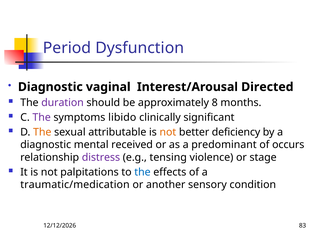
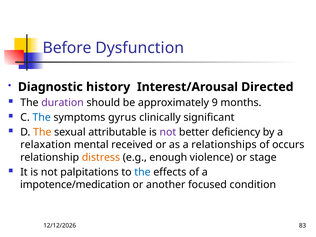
Period: Period -> Before (67, 48)
vaginal: vaginal -> history (108, 87)
8: 8 -> 9 (215, 103)
The colour: purple -> blue (42, 117)
libido: libido -> gyrus (122, 117)
not colour: orange -> purple (168, 132)
diagnostic: diagnostic -> relaxation (46, 145)
predominant: predominant -> relationships (224, 145)
distress colour: purple -> orange (101, 157)
tensing: tensing -> enough (168, 157)
traumatic/medication: traumatic/medication -> impotence/medication (75, 185)
sensory: sensory -> focused (207, 185)
